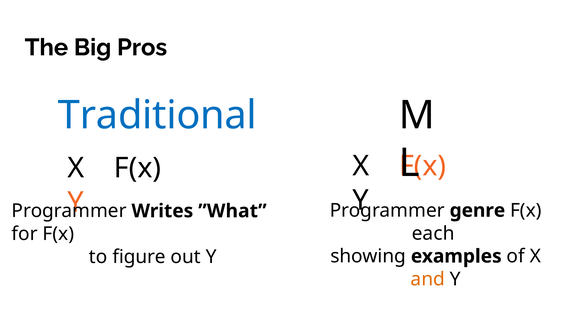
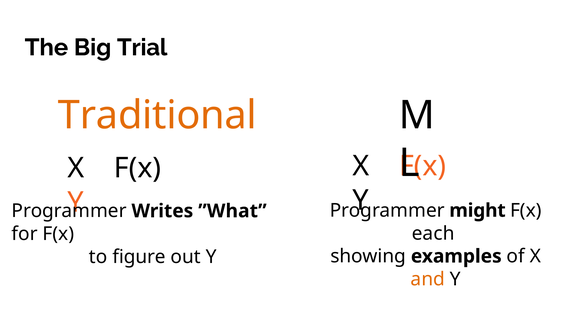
Pros: Pros -> Trial (142, 48)
Traditional colour: blue -> orange (157, 115)
genre: genre -> might (477, 211)
